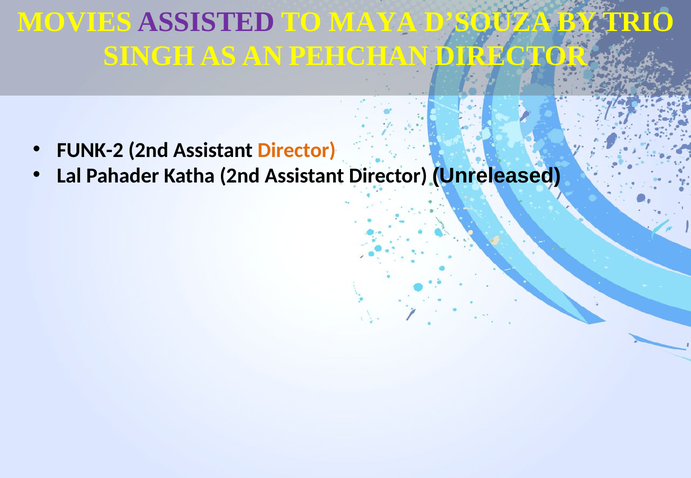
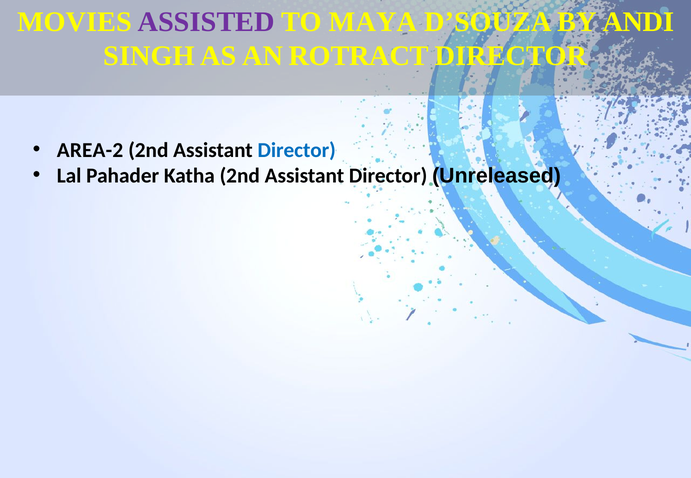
TRIO: TRIO -> ANDI (638, 22)
PEHCHAN: PEHCHAN -> ROTRACT (359, 56)
FUNK-2: FUNK-2 -> AREA-2 (90, 150)
Director colour: orange -> blue (297, 150)
